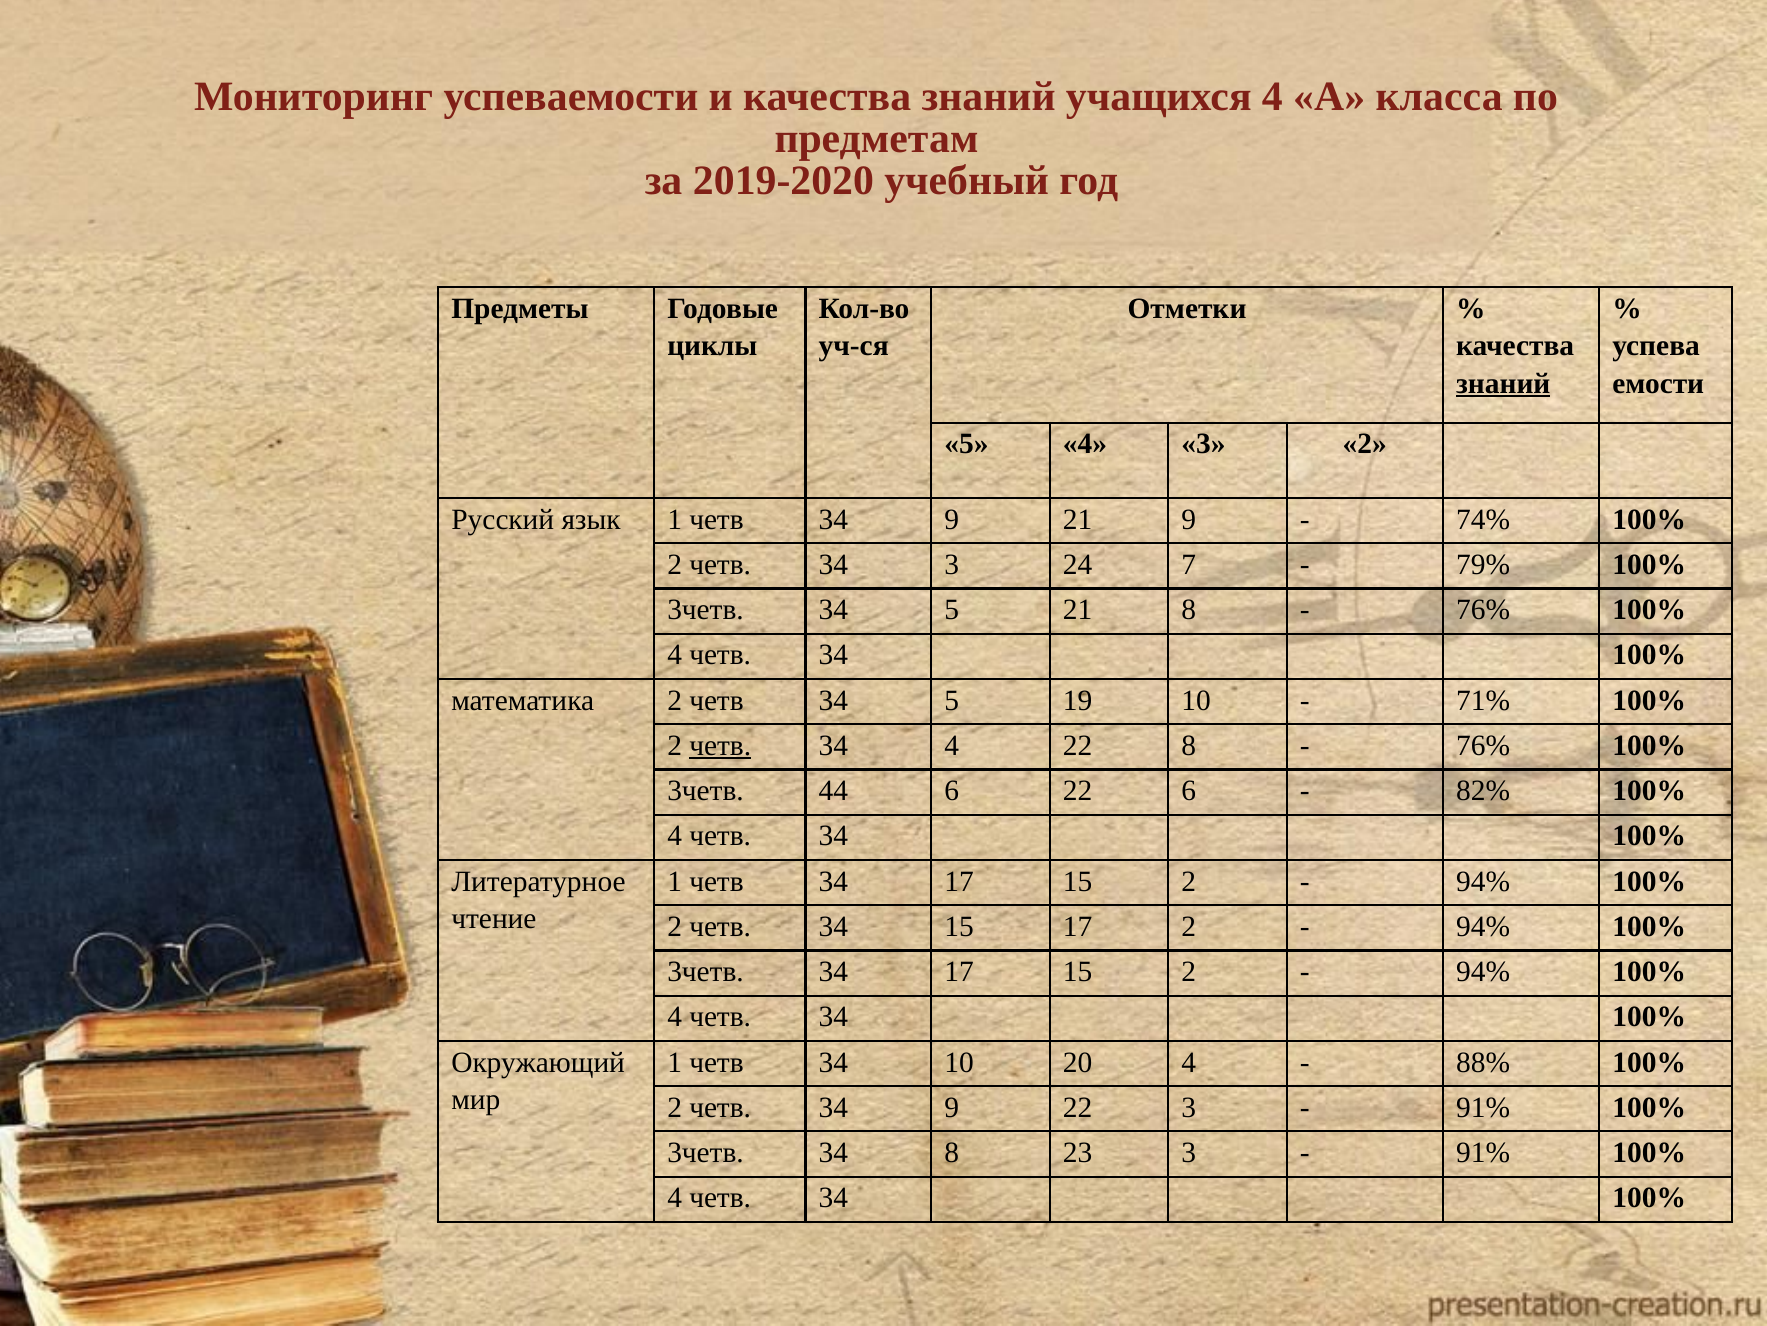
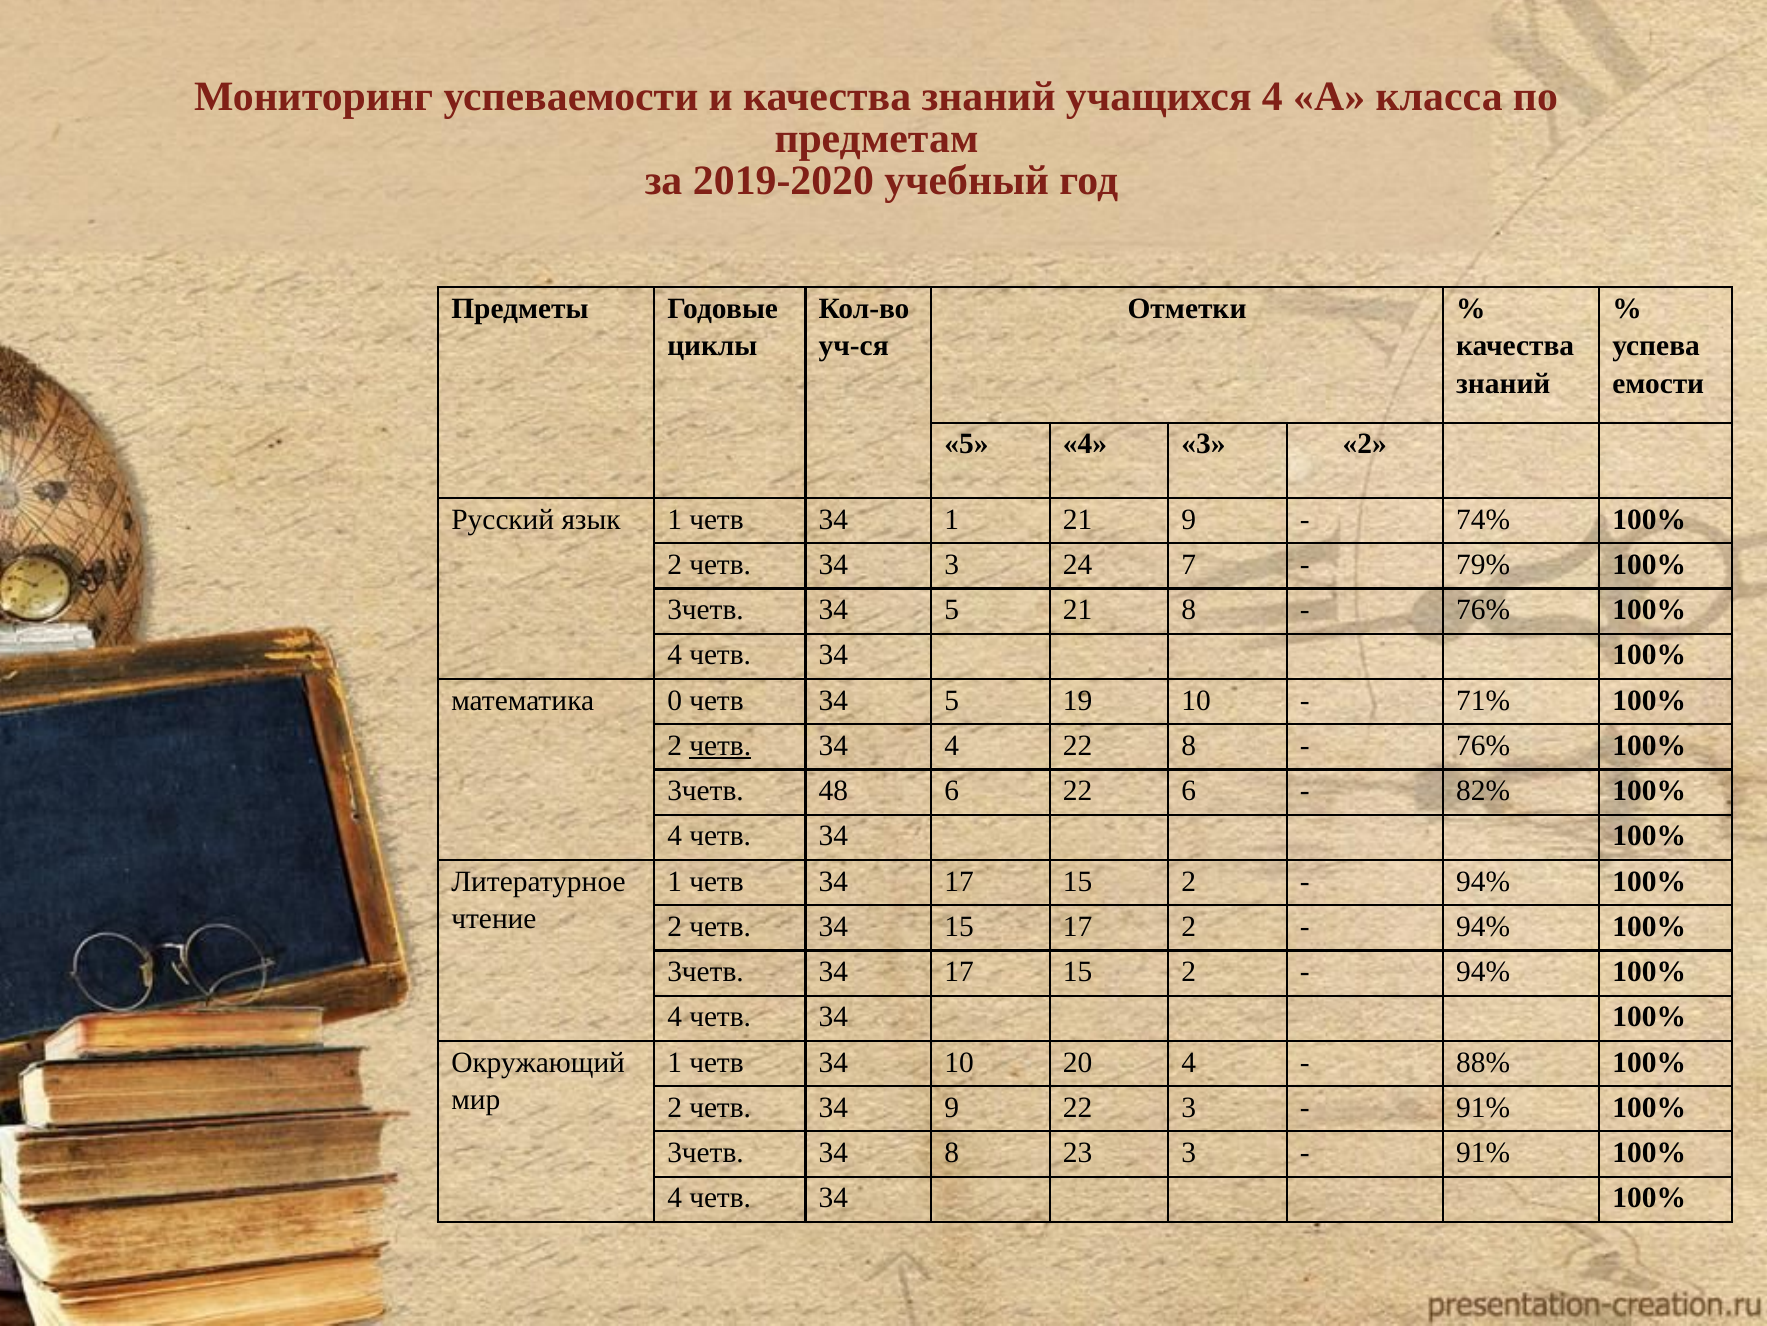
знаний underline: present -> none (1503, 383)
1 четв 34 9: 9 -> 1 (952, 519)
математика 2: 2 -> 0 (675, 700)
44: 44 -> 48 (833, 790)
